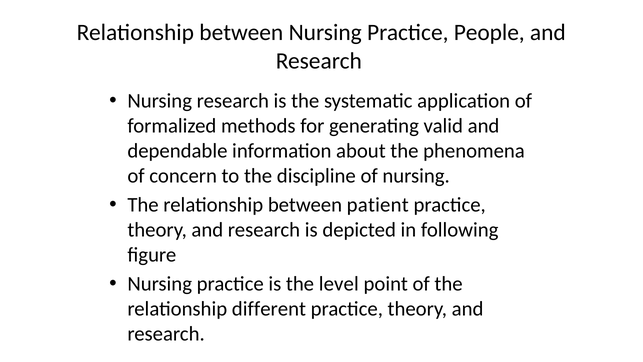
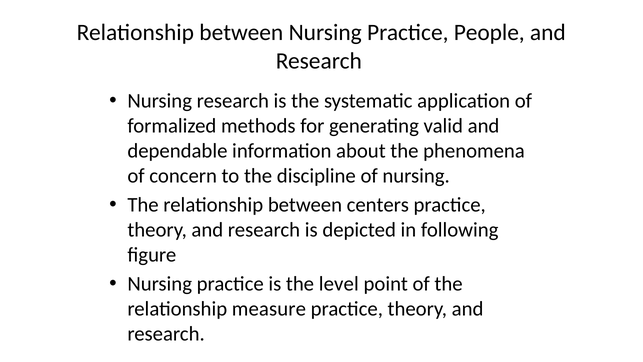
patient: patient -> centers (378, 205)
different: different -> measure (269, 309)
